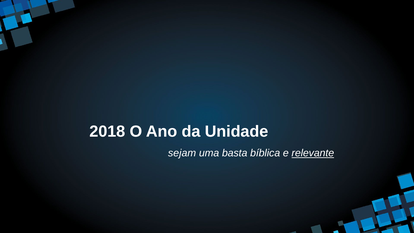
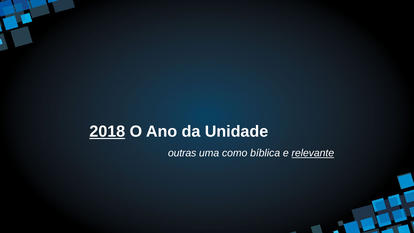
2018 underline: none -> present (107, 131)
sejam: sejam -> outras (182, 153)
basta: basta -> como (235, 153)
